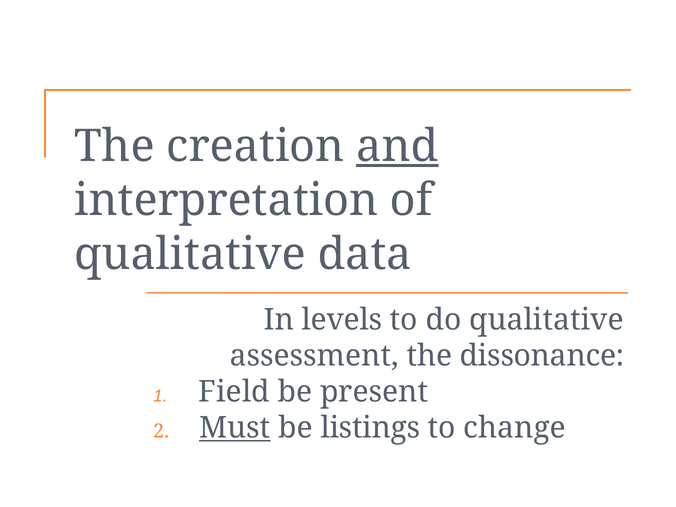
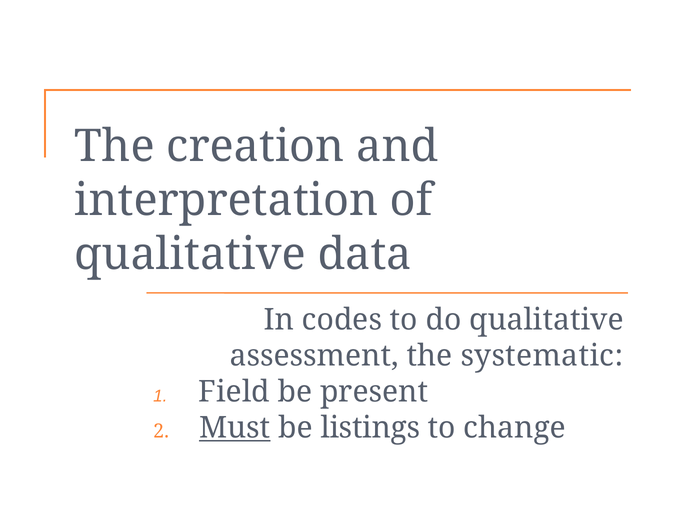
and underline: present -> none (397, 146)
levels: levels -> codes (342, 320)
dissonance: dissonance -> systematic (542, 356)
